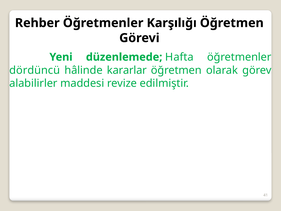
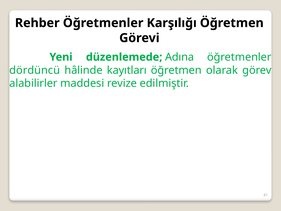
Hafta: Hafta -> Adına (180, 57)
kararlar: kararlar -> kayıtları (127, 70)
